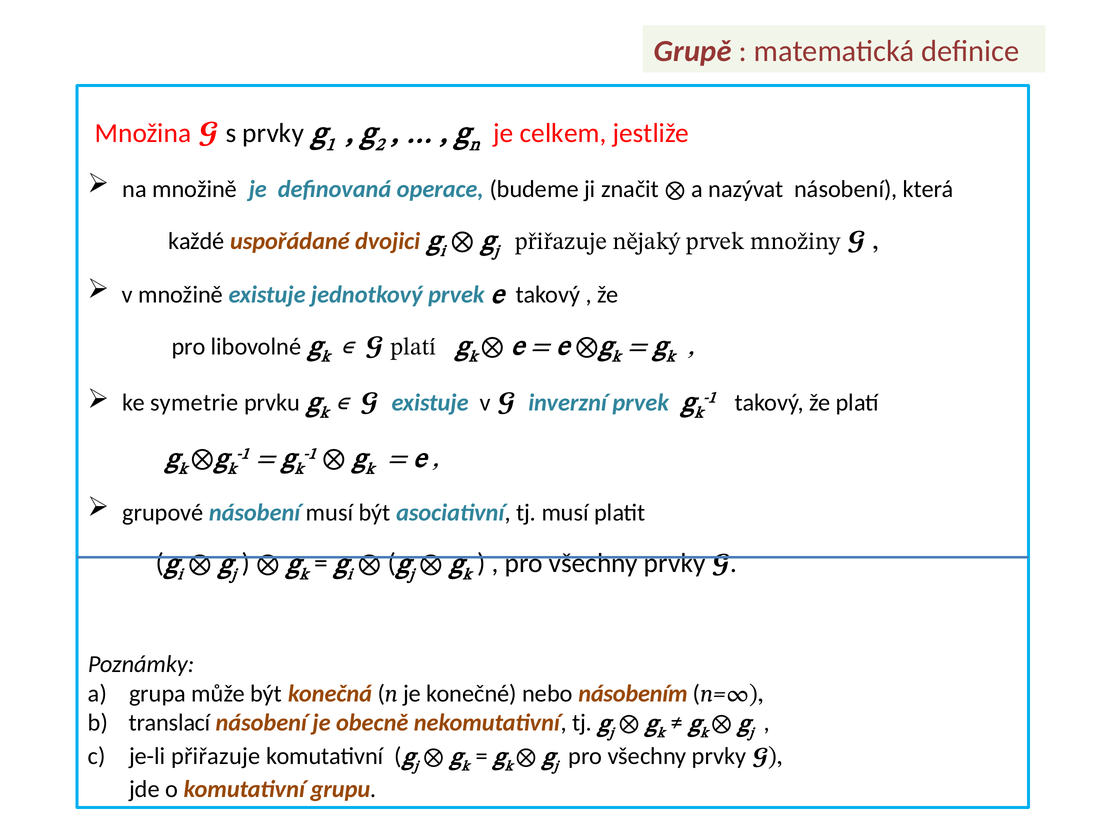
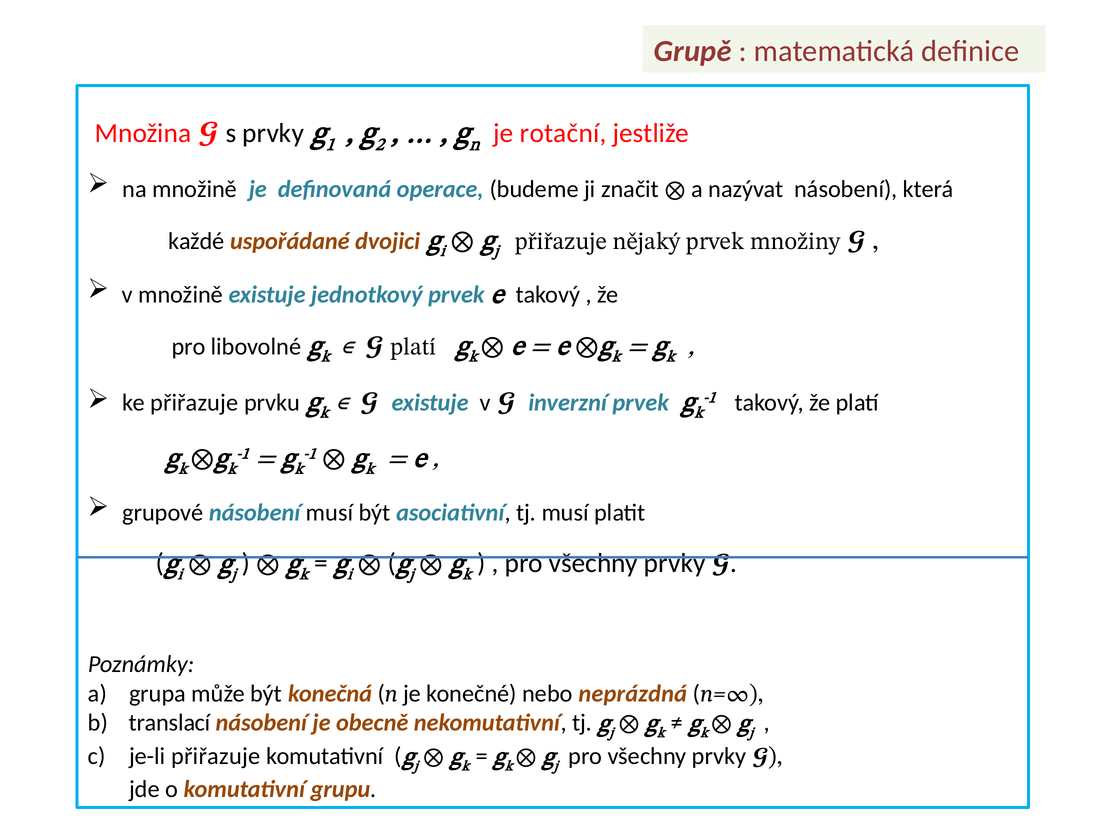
celkem: celkem -> rotační (563, 133)
ke symetrie: symetrie -> přiřazuje (194, 402)
násobením: násobením -> neprázdná (633, 693)
